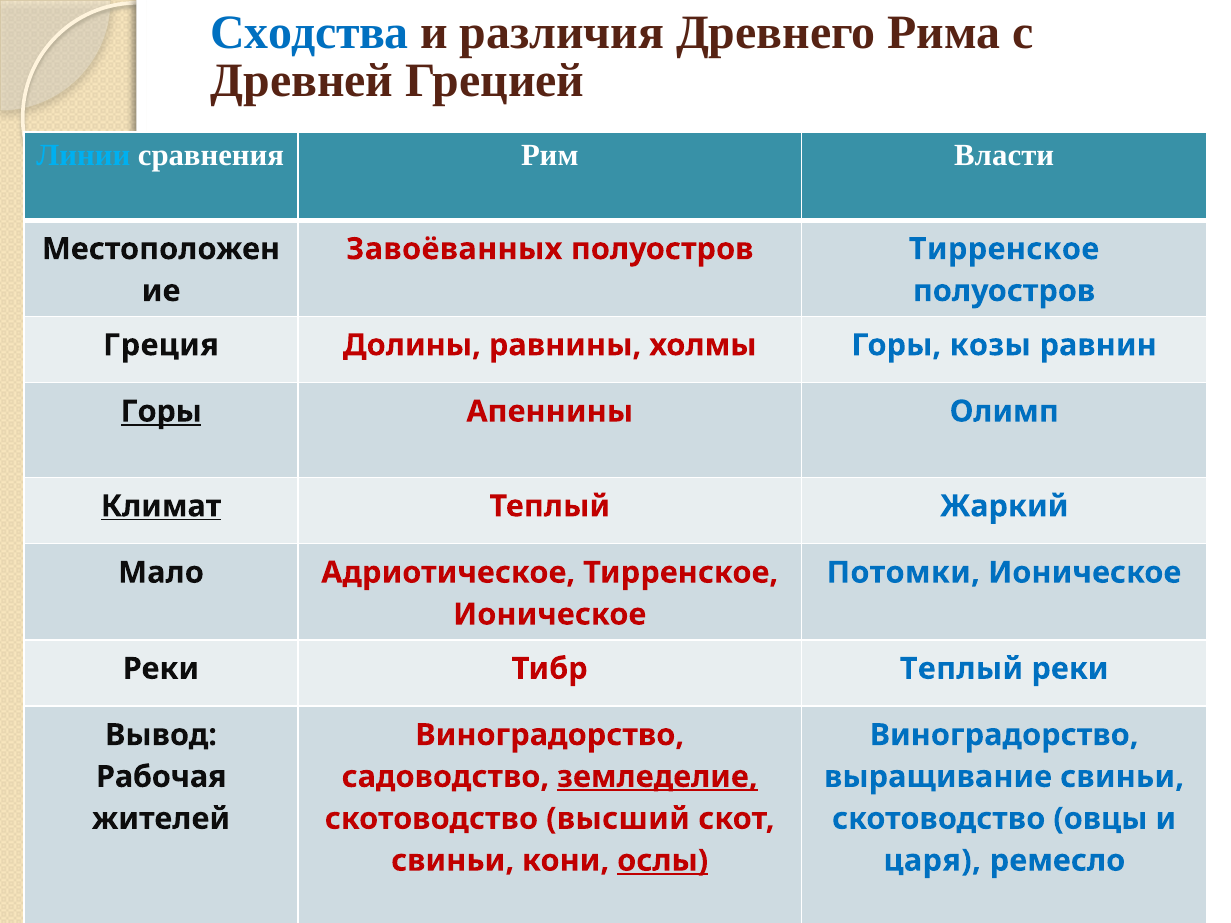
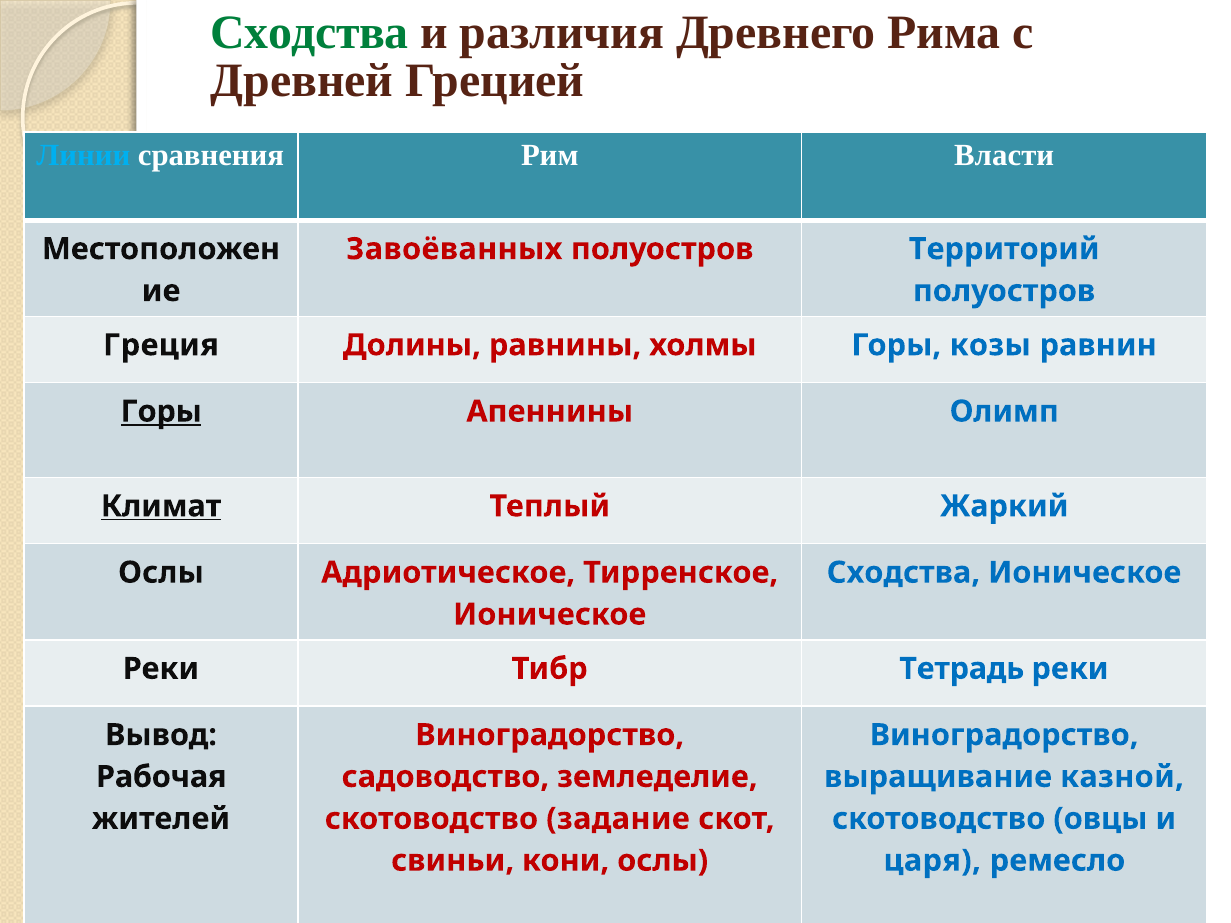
Сходства colour: blue -> green (310, 33)
полуостров Тирренское: Тирренское -> Территорий (1004, 249)
Мало: Мало -> Ослы (161, 573)
Потомки: Потомки -> Сходства (903, 573)
Тибр Теплый: Теплый -> Тетрадь (962, 669)
земледелие underline: present -> none (657, 777)
выращивание свиньи: свиньи -> казной (1122, 777)
высший: высший -> задание (618, 819)
ослы underline: present -> none (663, 861)
